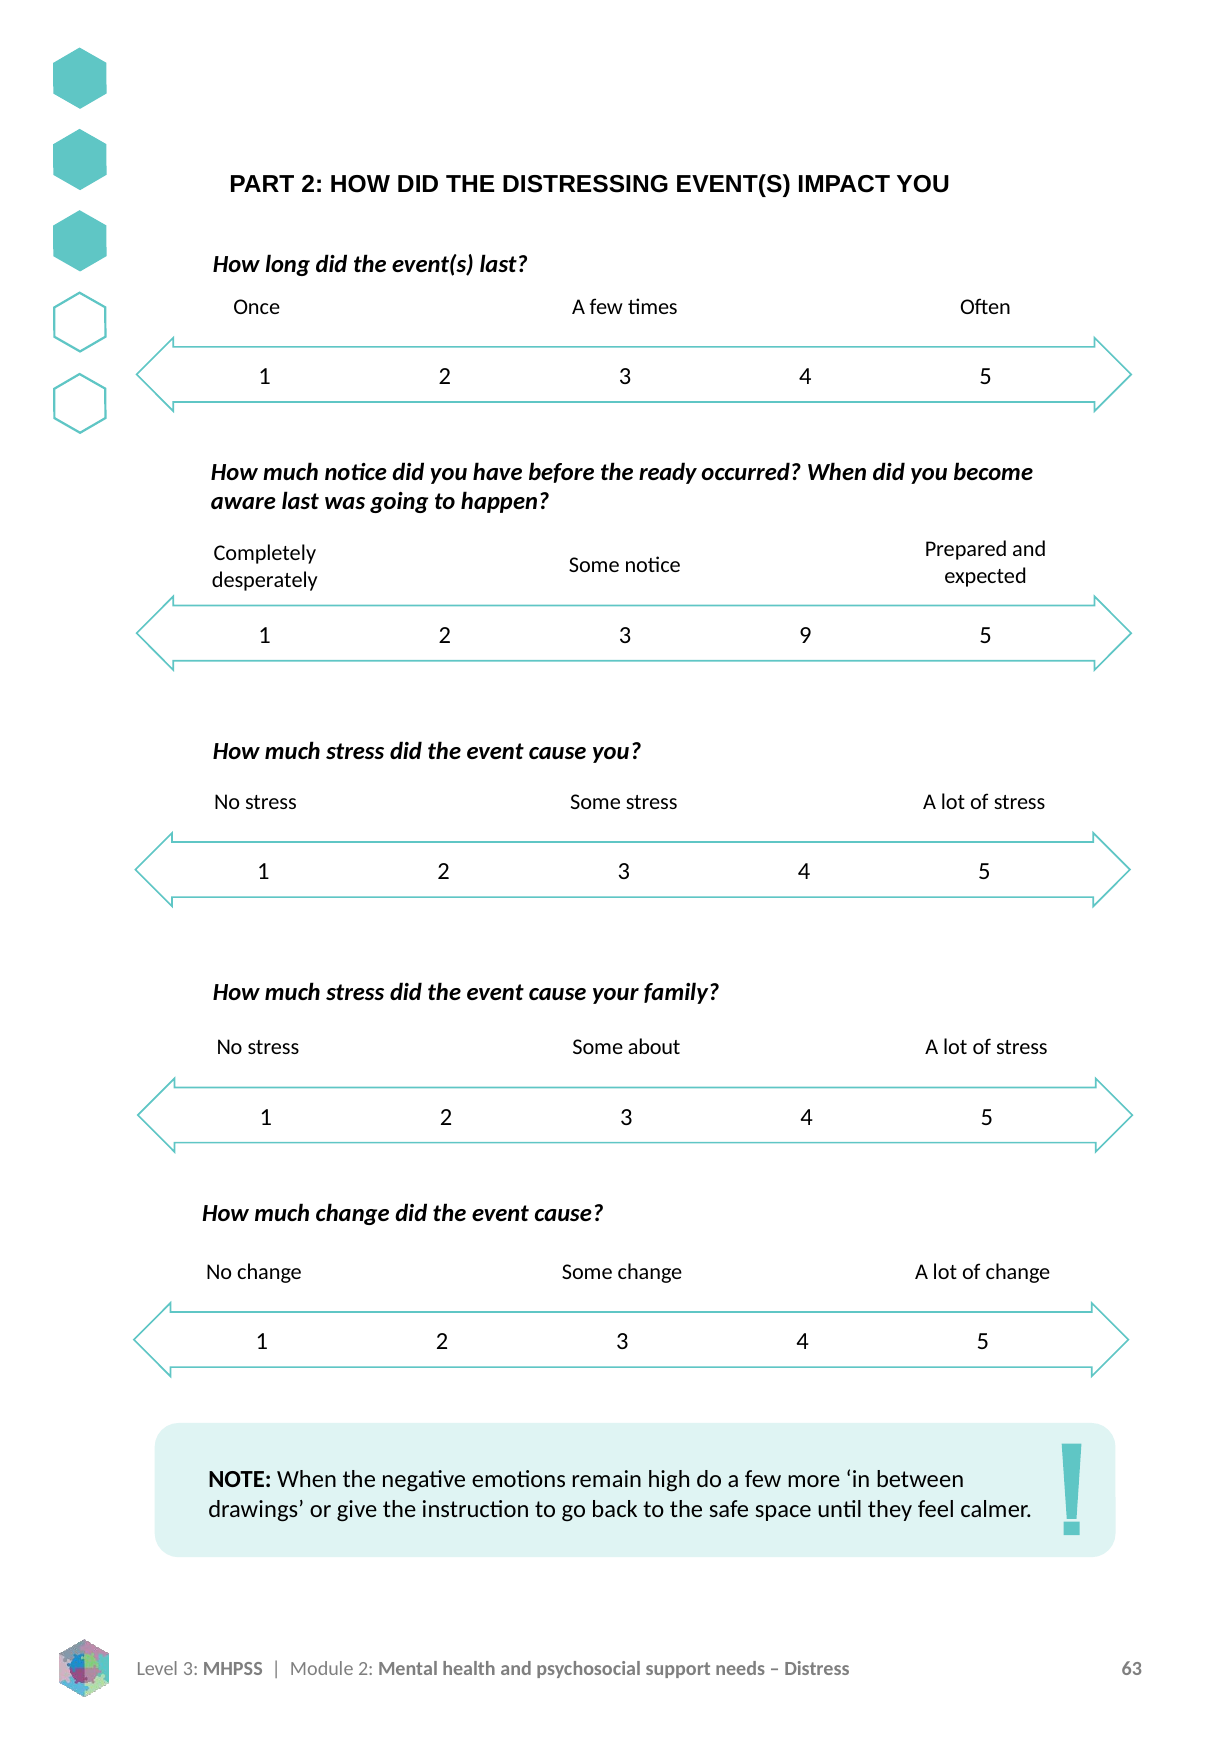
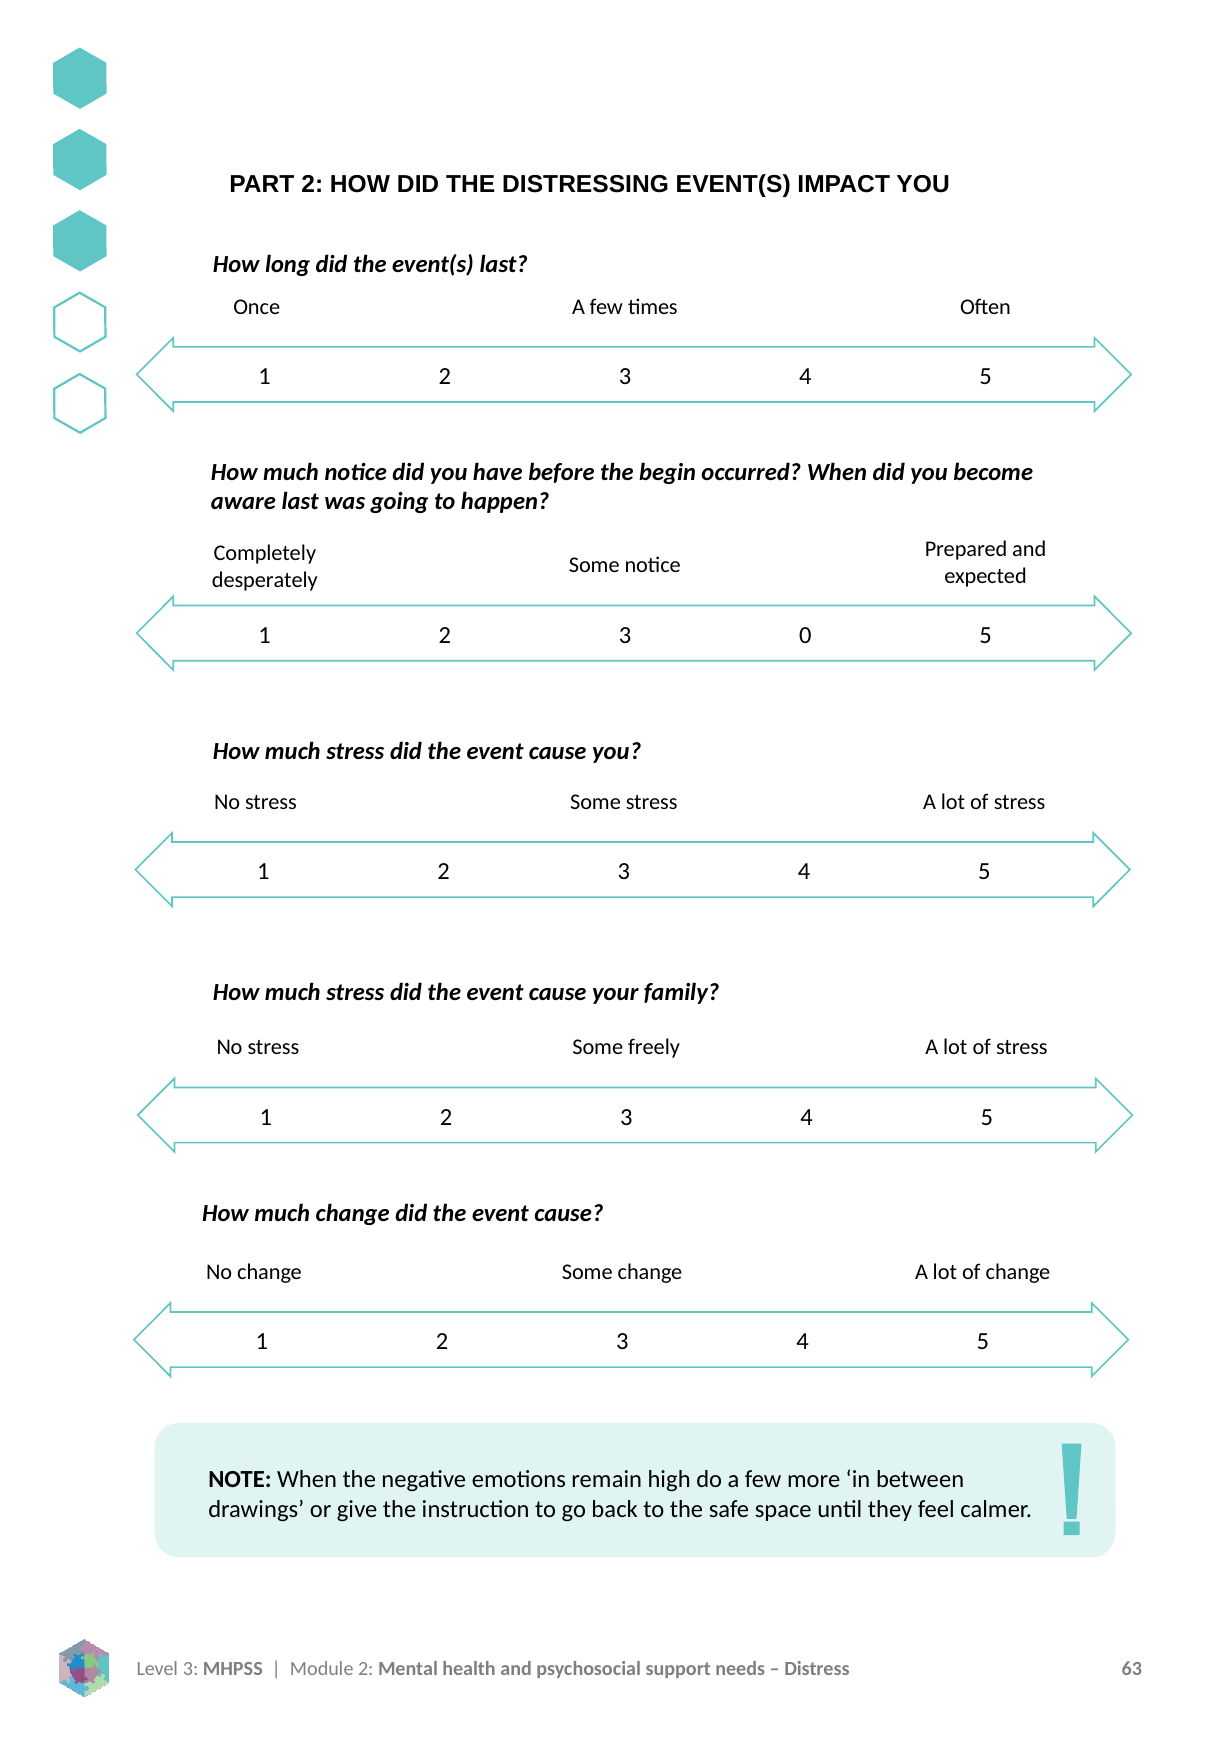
ready: ready -> begin (668, 472)
9: 9 -> 0 (805, 636)
about: about -> freely (654, 1048)
